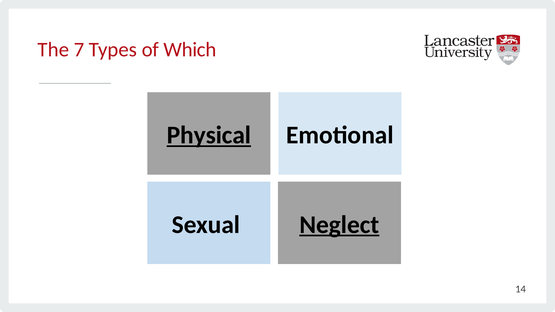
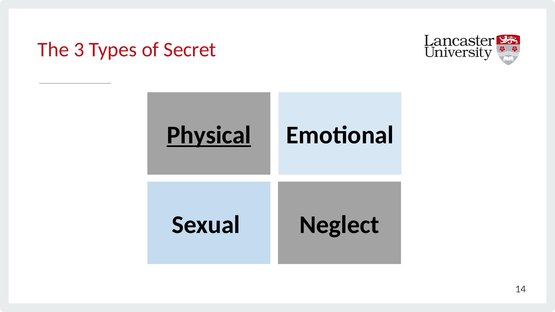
7: 7 -> 3 (79, 50)
Which: Which -> Secret (190, 50)
Neglect underline: present -> none (339, 225)
